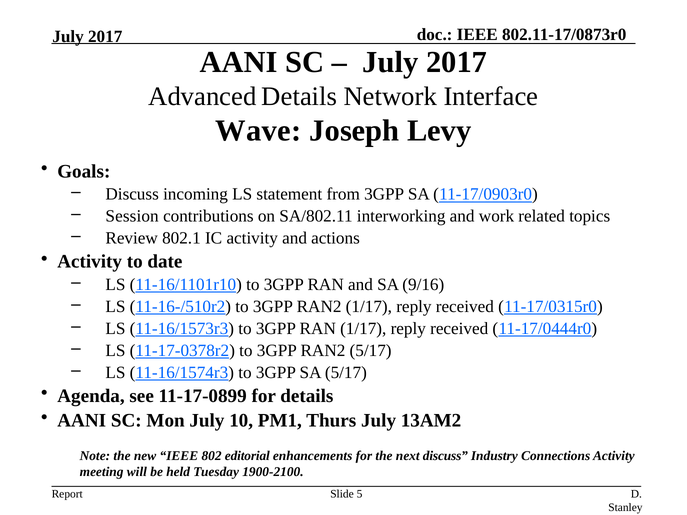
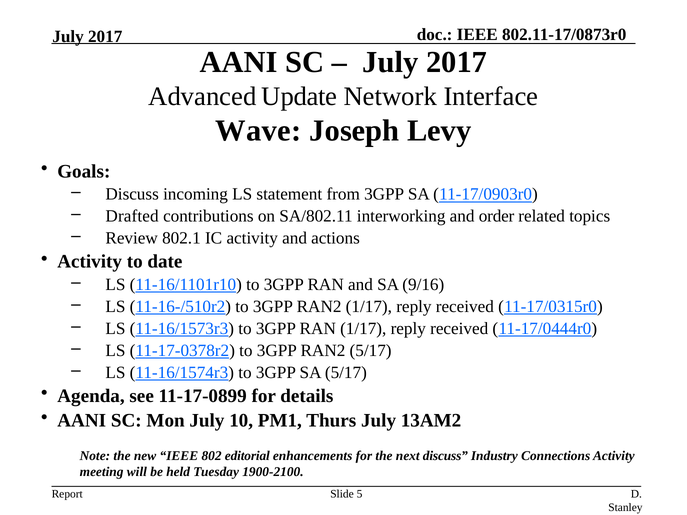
Advanced Details: Details -> Update (299, 96)
Session: Session -> Drafted (132, 216)
work: work -> order (497, 216)
